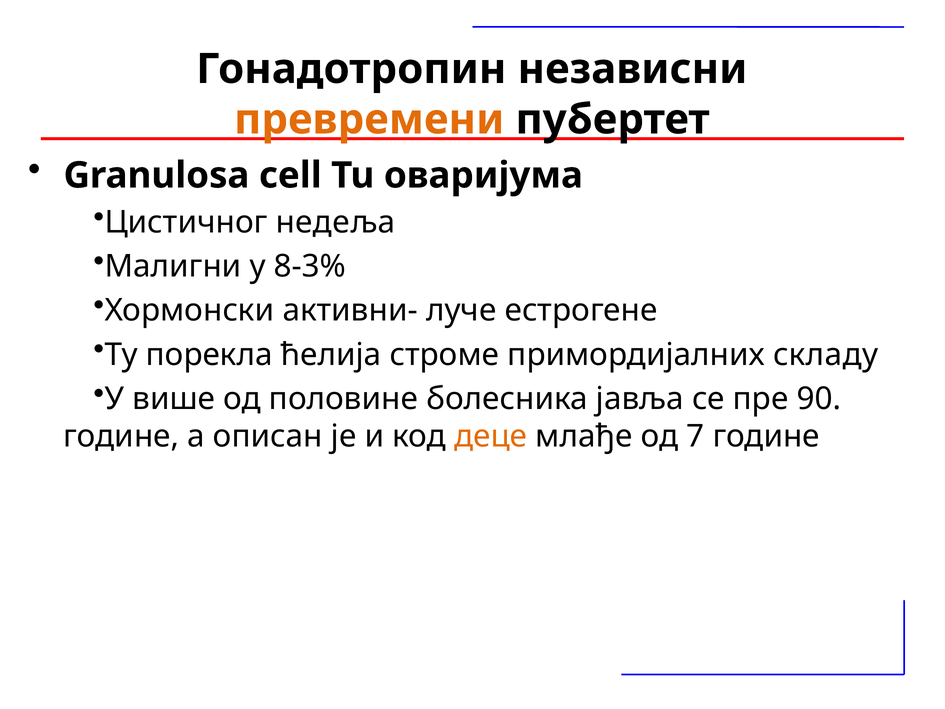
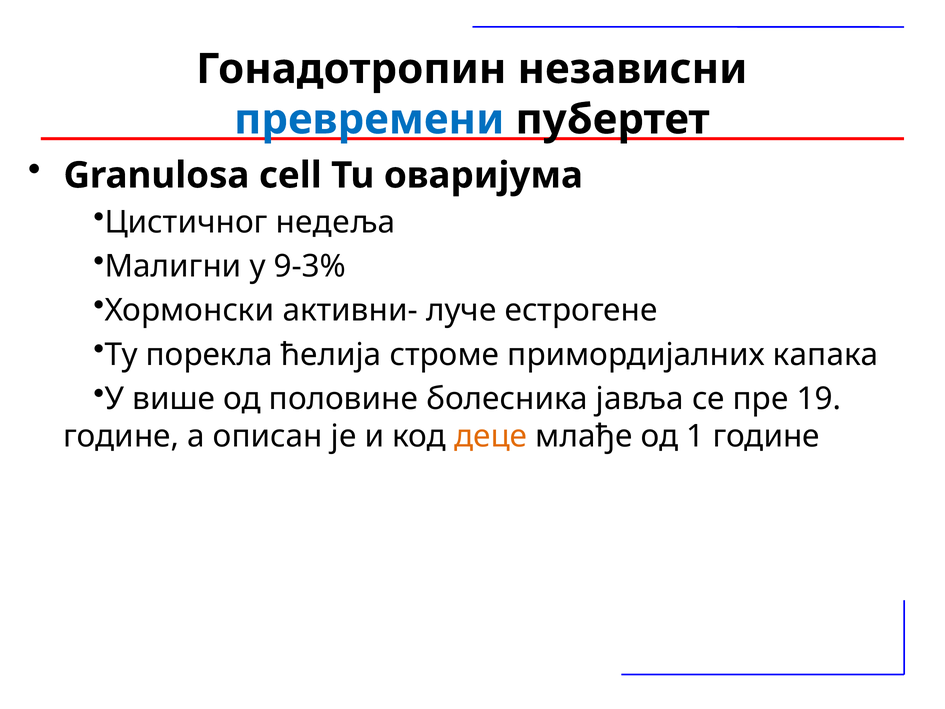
превремени colour: orange -> blue (369, 119)
8-3%: 8-3% -> 9-3% (310, 266)
складу: складу -> капака (826, 355)
90: 90 -> 19 (819, 399)
7: 7 -> 1 (695, 436)
